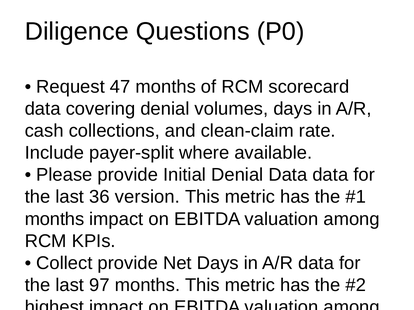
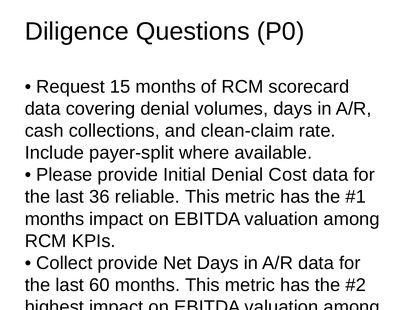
47: 47 -> 15 (120, 87)
Denial Data: Data -> Cost (288, 175)
version: version -> reliable (147, 197)
97: 97 -> 60 (99, 286)
